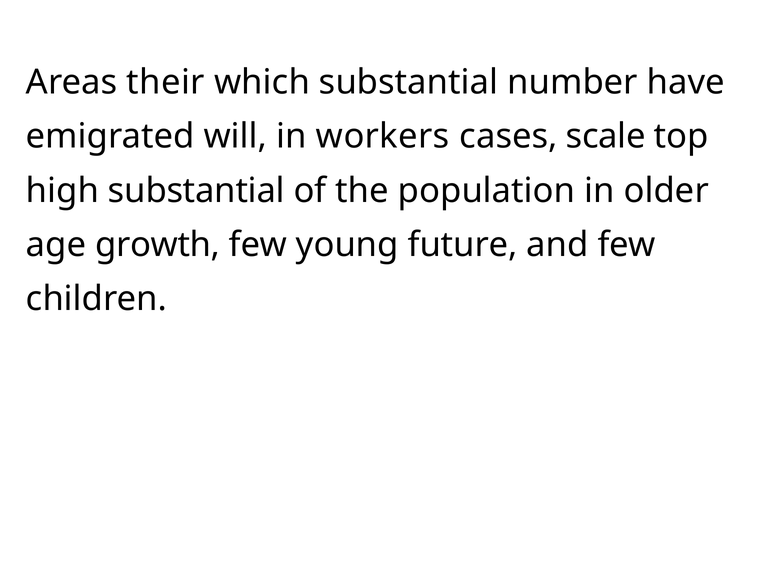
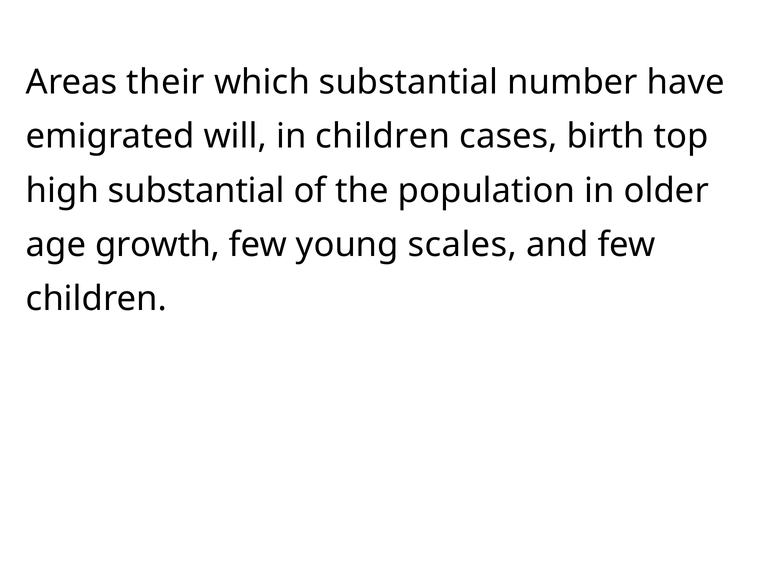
in workers: workers -> children (383, 136)
scale: scale -> birth (606, 136)
future: future -> scales (462, 245)
